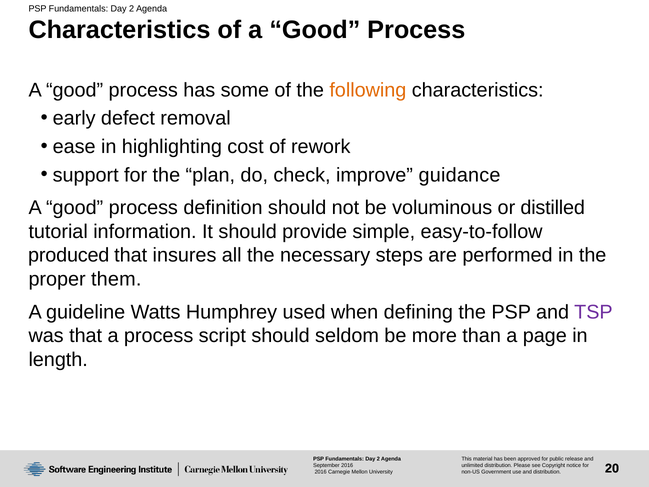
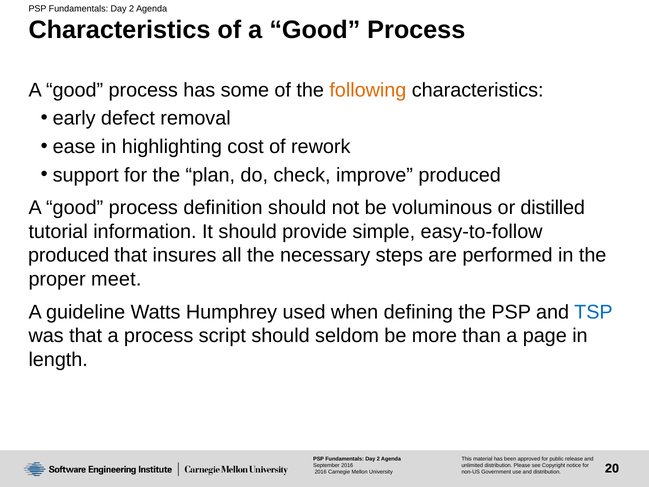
improve guidance: guidance -> produced (460, 175)
them: them -> meet (116, 279)
TSP colour: purple -> blue (593, 312)
